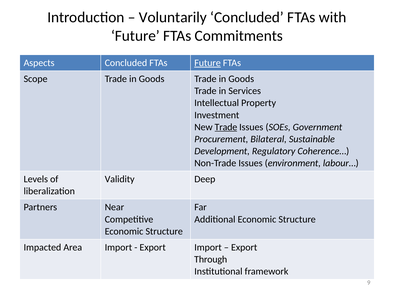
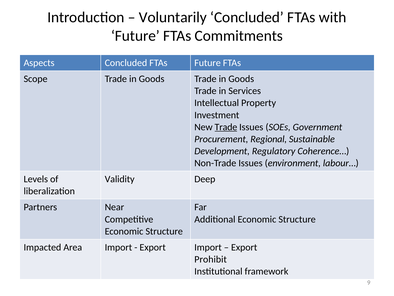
Future underline: present -> none (208, 63)
Bilateral: Bilateral -> Regional (269, 139)
Through: Through -> Prohibit (211, 259)
